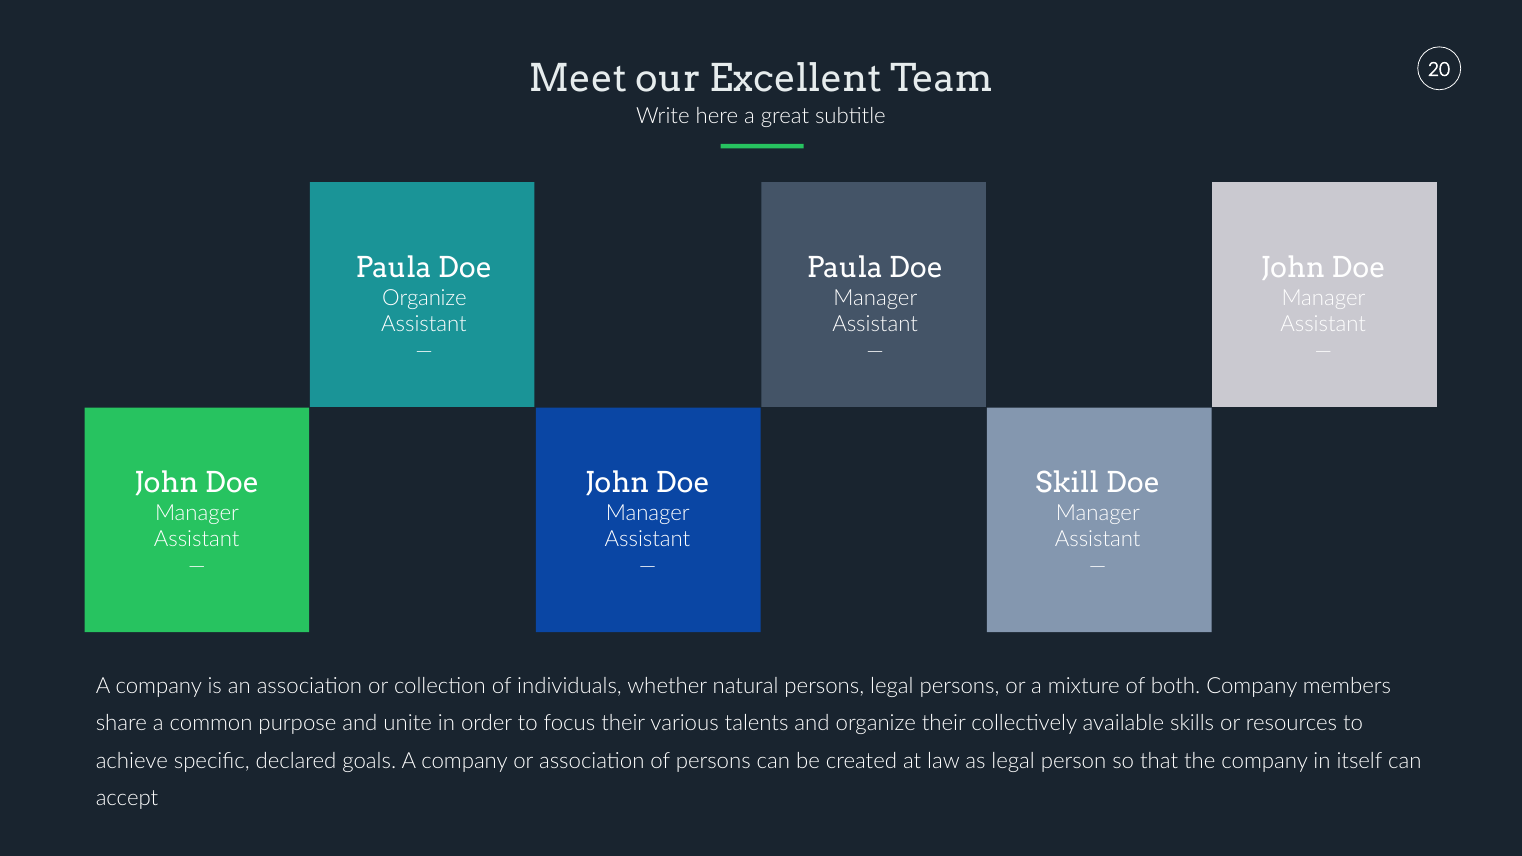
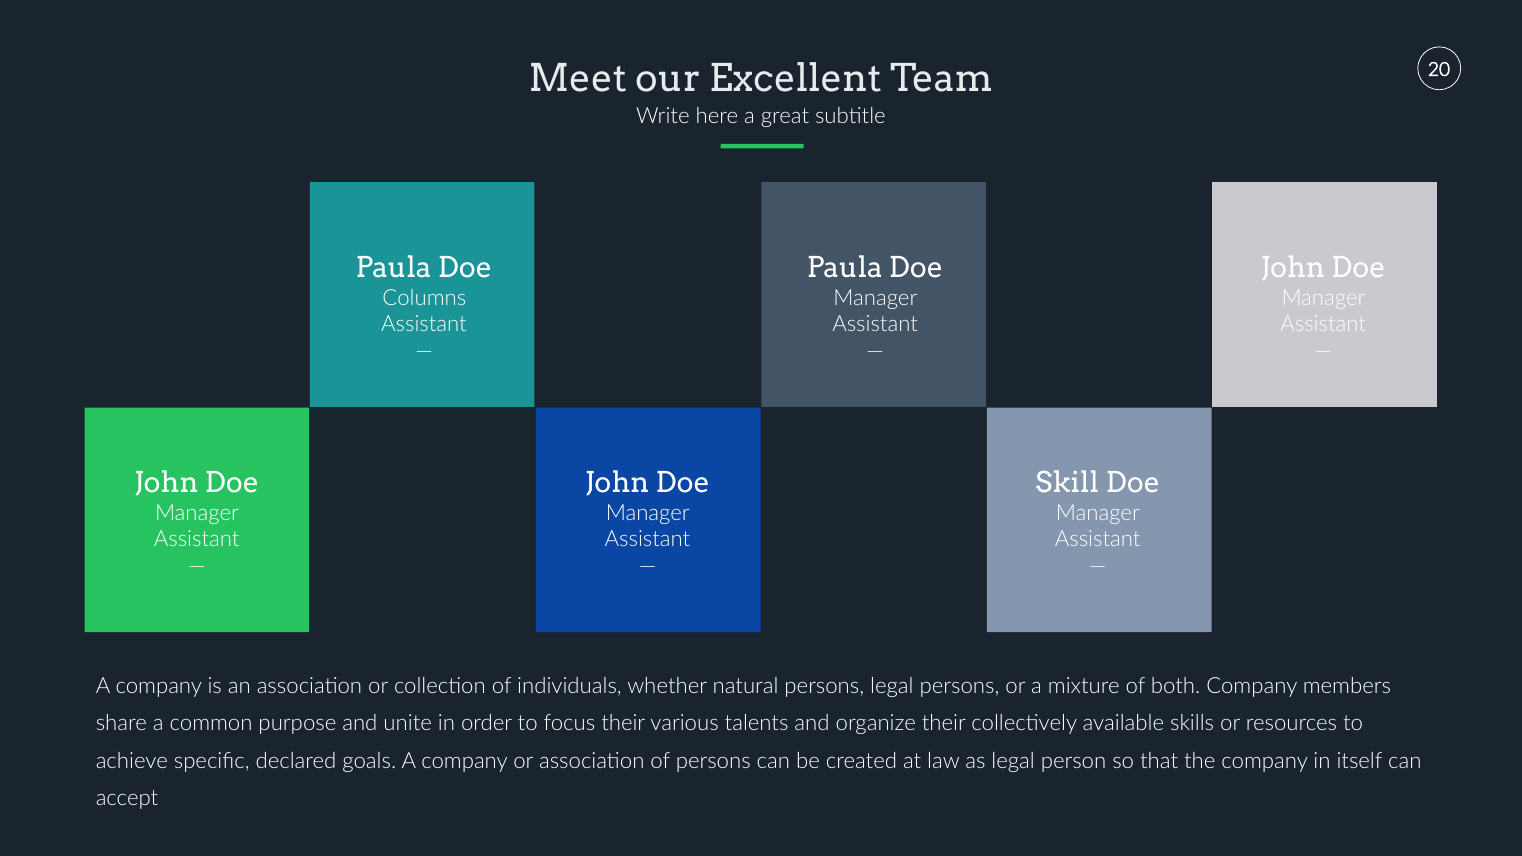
Organize: Organize -> Columns (424, 298)
